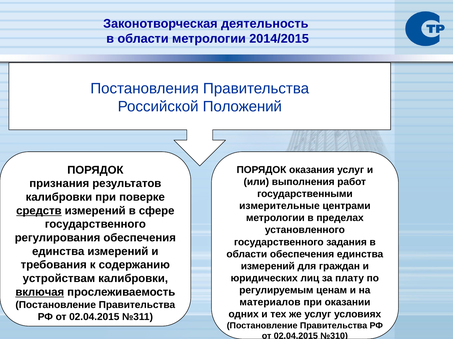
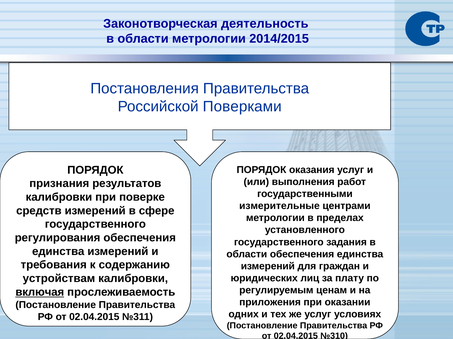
Положений: Положений -> Поверками (242, 107)
средств underline: present -> none (39, 211)
материалов: материалов -> приложения (270, 303)
